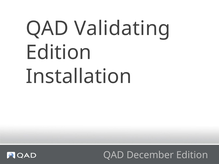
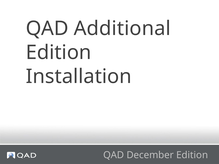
Validating: Validating -> Additional (122, 28)
